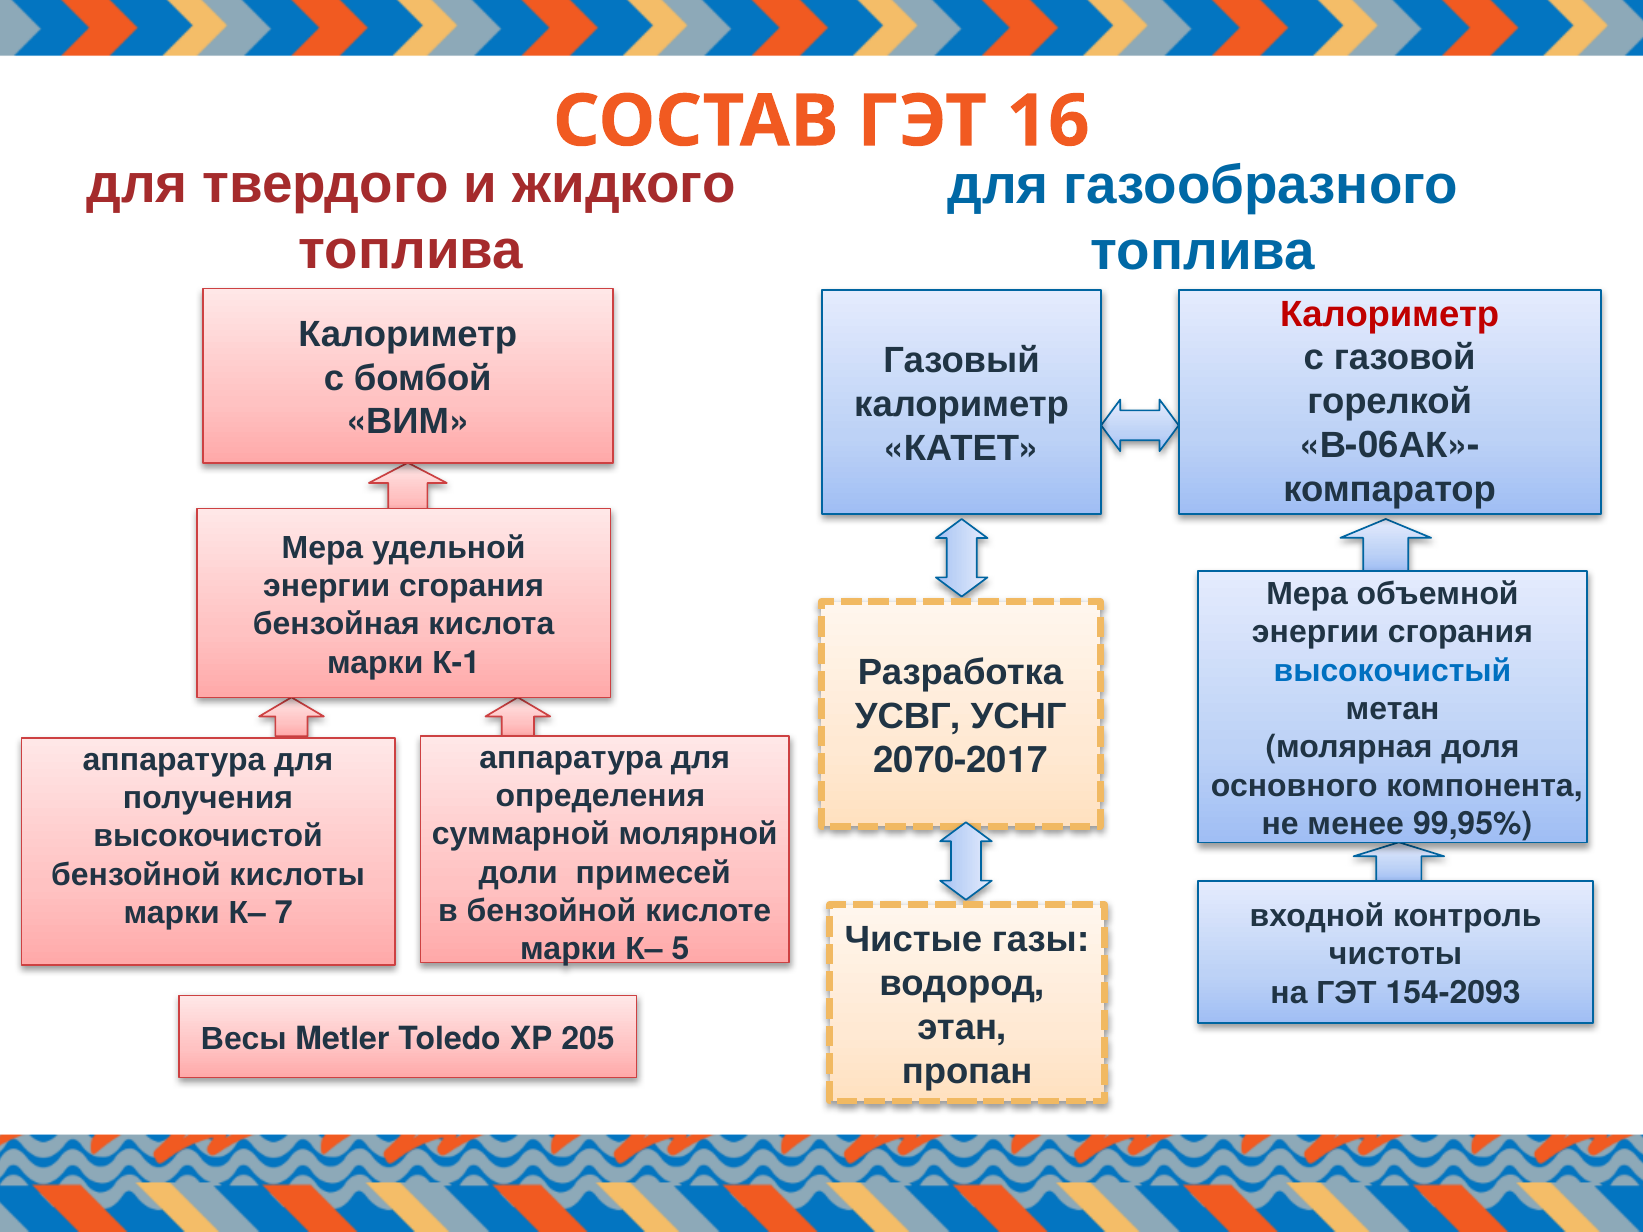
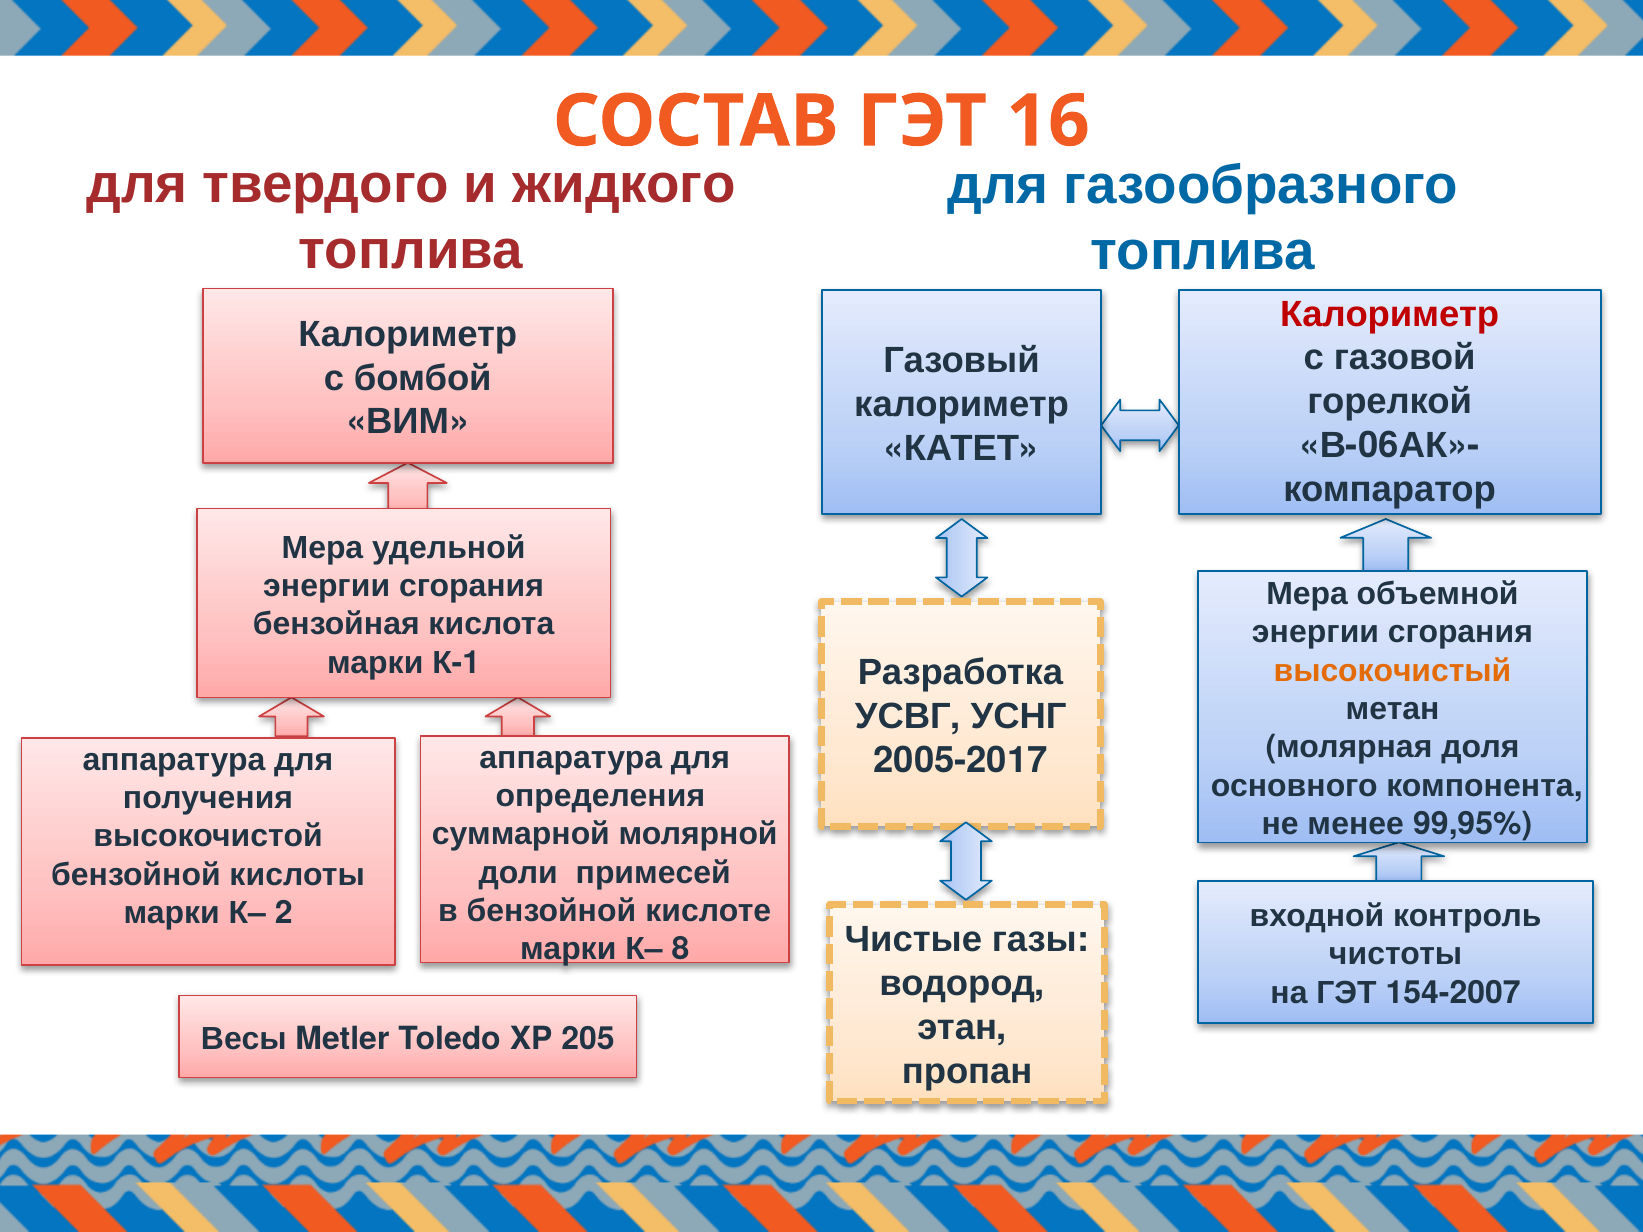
высокочистый colour: blue -> orange (1392, 671)
2070-2017: 2070-2017 -> 2005-2017 (961, 760)
7: 7 -> 2 (284, 913)
5: 5 -> 8 (680, 950)
154-2093: 154-2093 -> 154-2007 (1453, 993)
